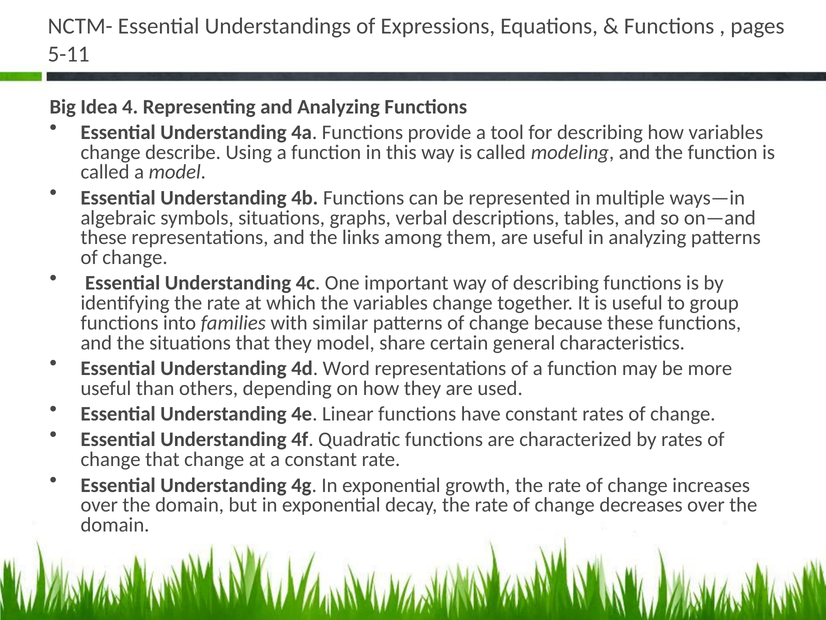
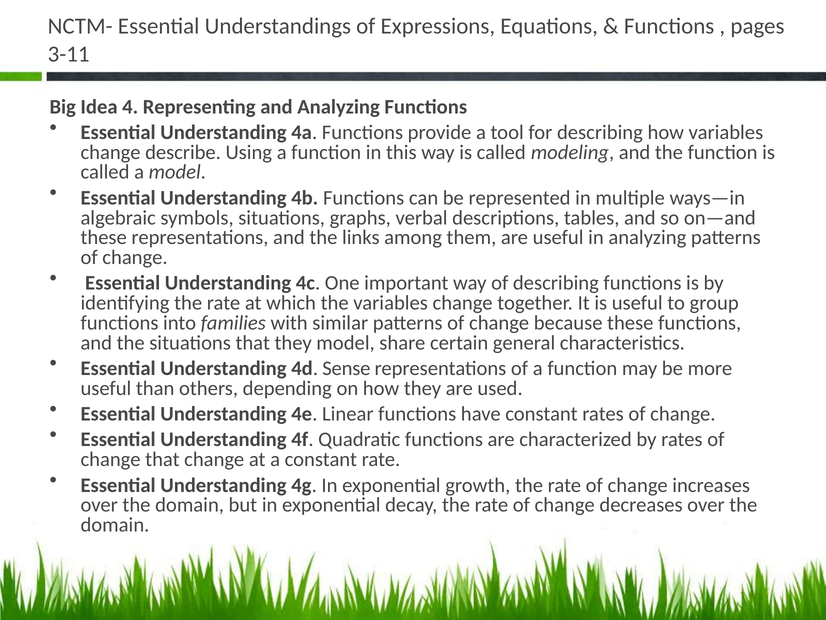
5-11: 5-11 -> 3-11 (69, 54)
Word: Word -> Sense (346, 368)
